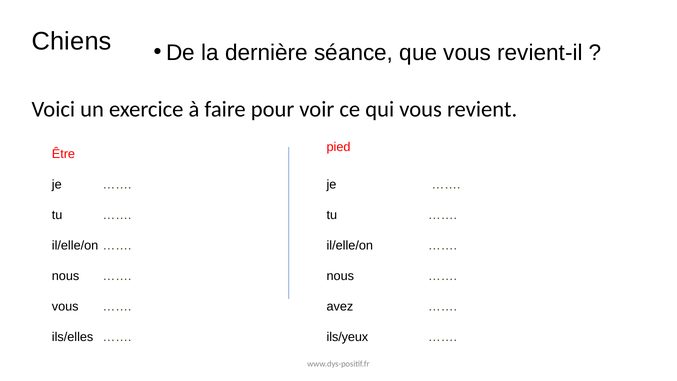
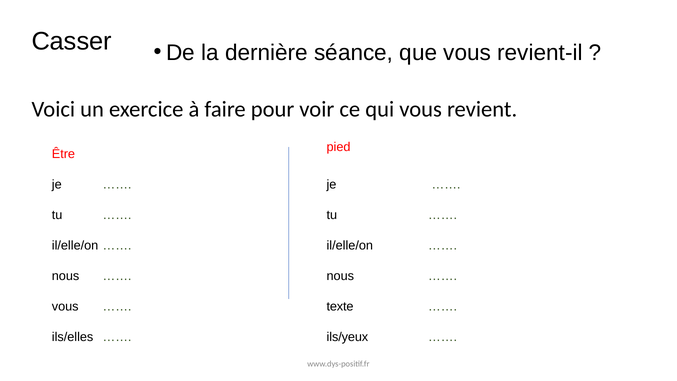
Chiens: Chiens -> Casser (72, 41)
avez: avez -> texte (340, 306)
